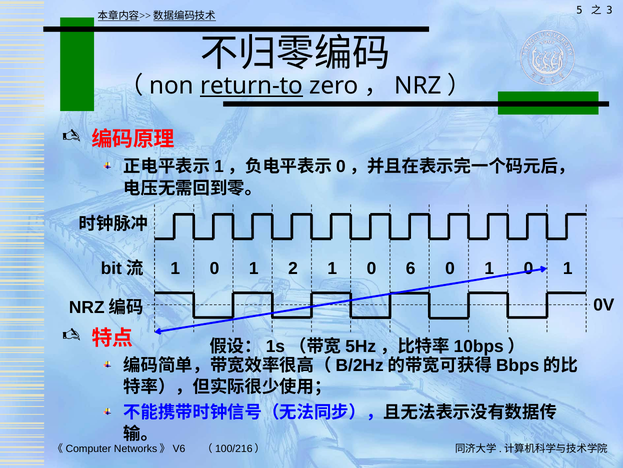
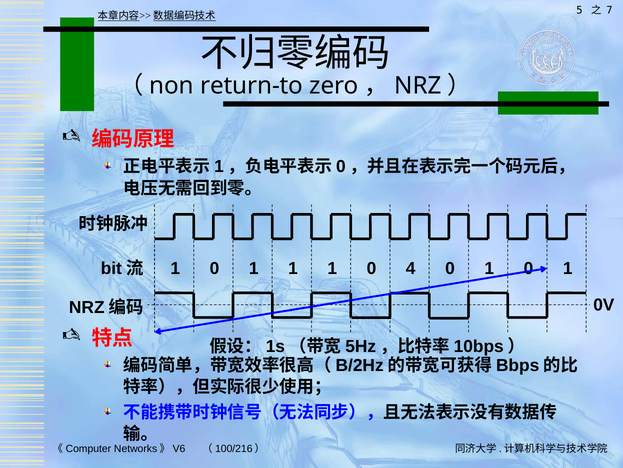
3: 3 -> 7 (609, 10)
return-to underline: present -> none (252, 86)
0 1 2: 2 -> 1 (293, 268)
6: 6 -> 4 (411, 268)
